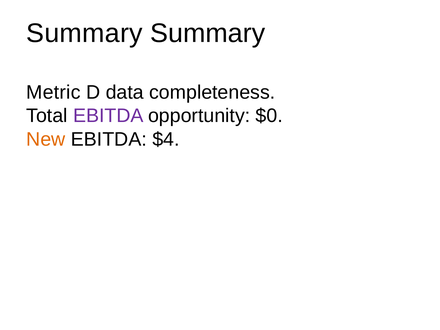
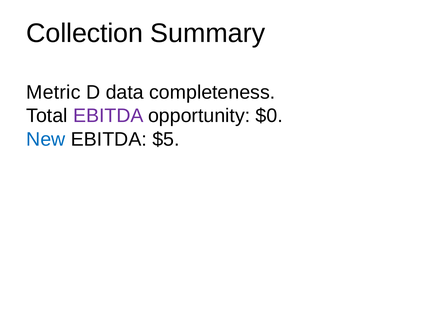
Summary: Summary -> Collection (85, 33)
New colour: orange -> blue (46, 139)
$4: $4 -> $5 (166, 139)
